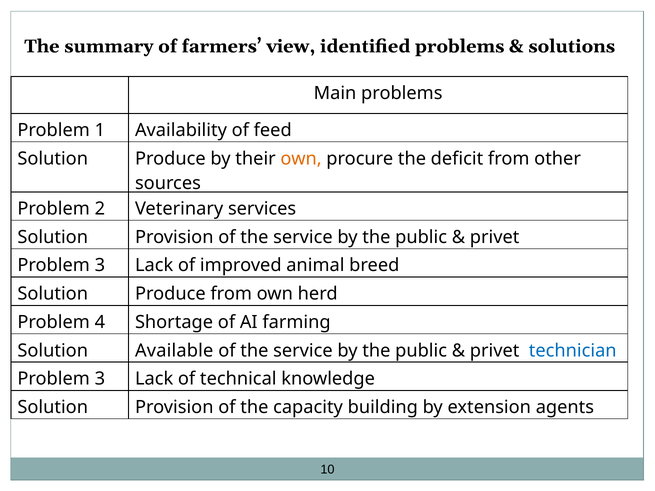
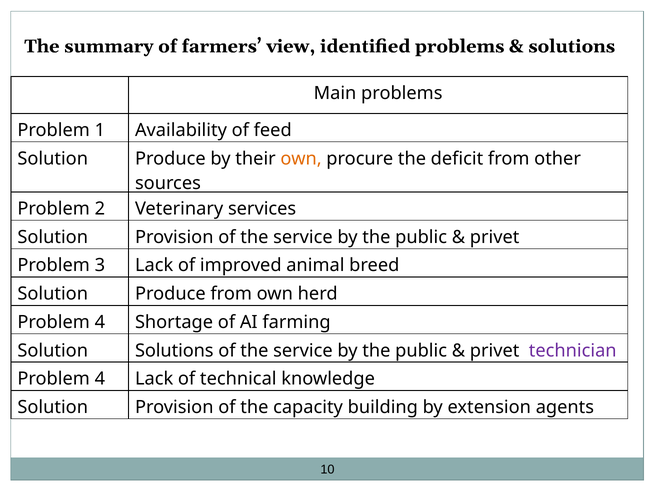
Solution Available: Available -> Solutions (174, 351)
technician colour: blue -> purple (573, 351)
3: 3 -> 4 (100, 379)
